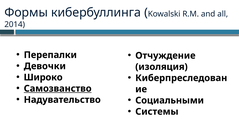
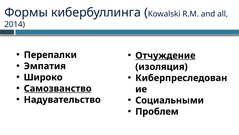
Отчуждение underline: none -> present (165, 55)
Девочки: Девочки -> Эмпатия (45, 66)
Системы: Системы -> Проблем (157, 111)
